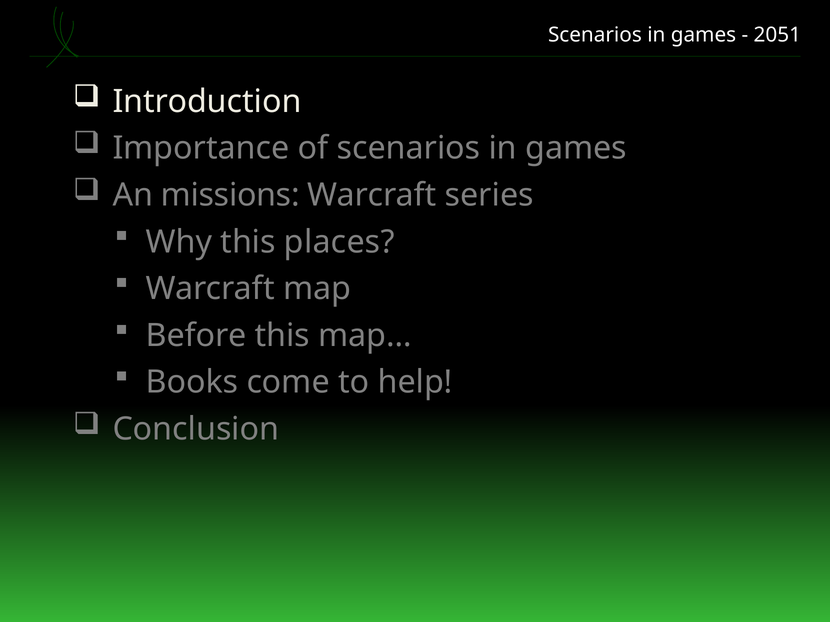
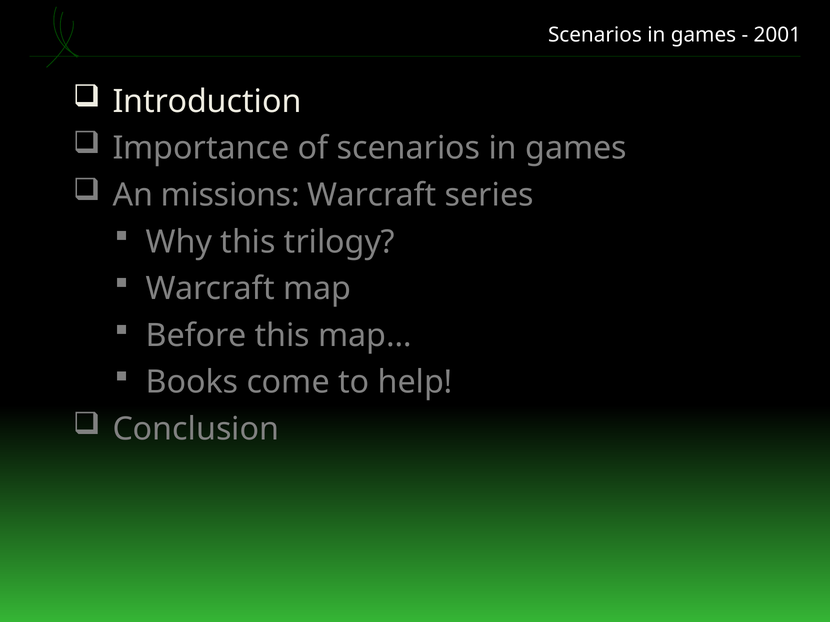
2051: 2051 -> 2001 (777, 35)
places: places -> trilogy (339, 242)
